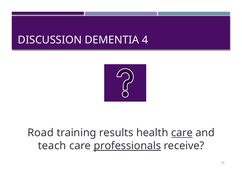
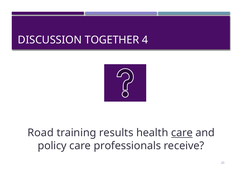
DEMENTIA: DEMENTIA -> TOGETHER (112, 40)
teach: teach -> policy (52, 145)
professionals underline: present -> none (127, 145)
